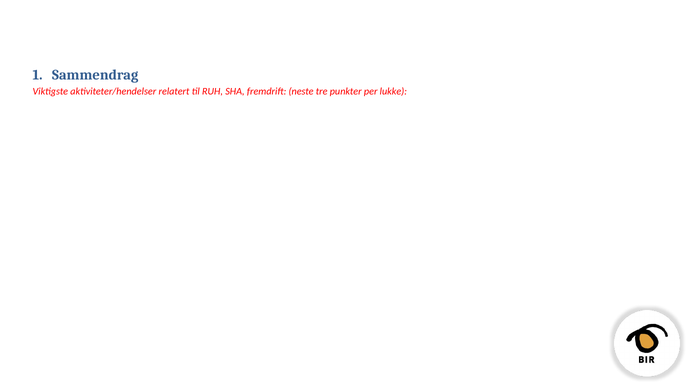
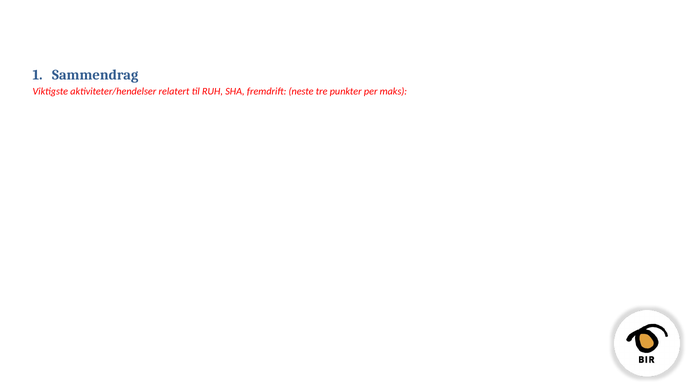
lukke: lukke -> maks (393, 91)
